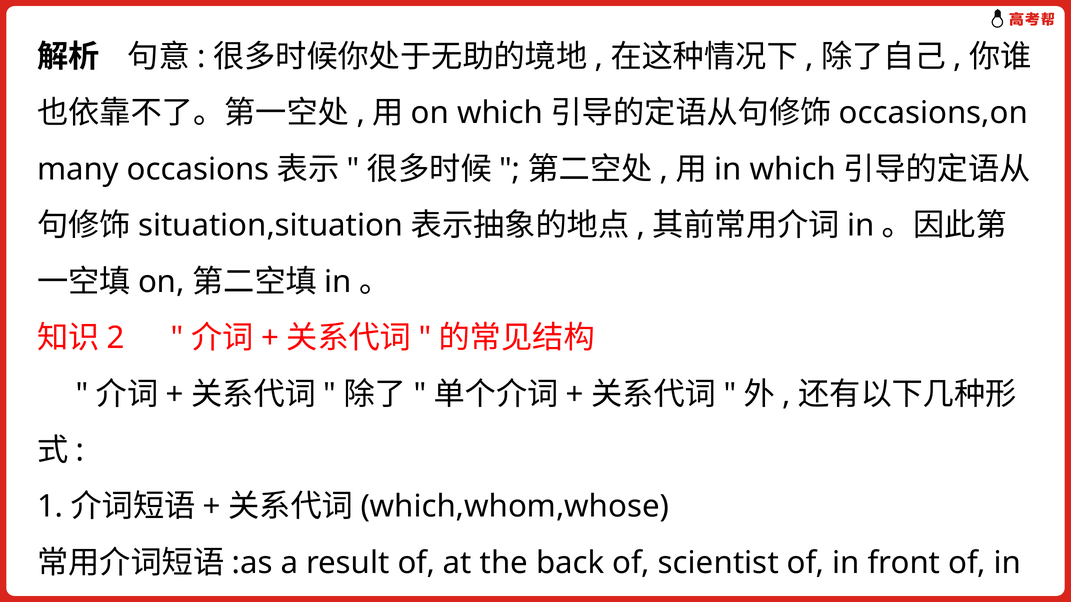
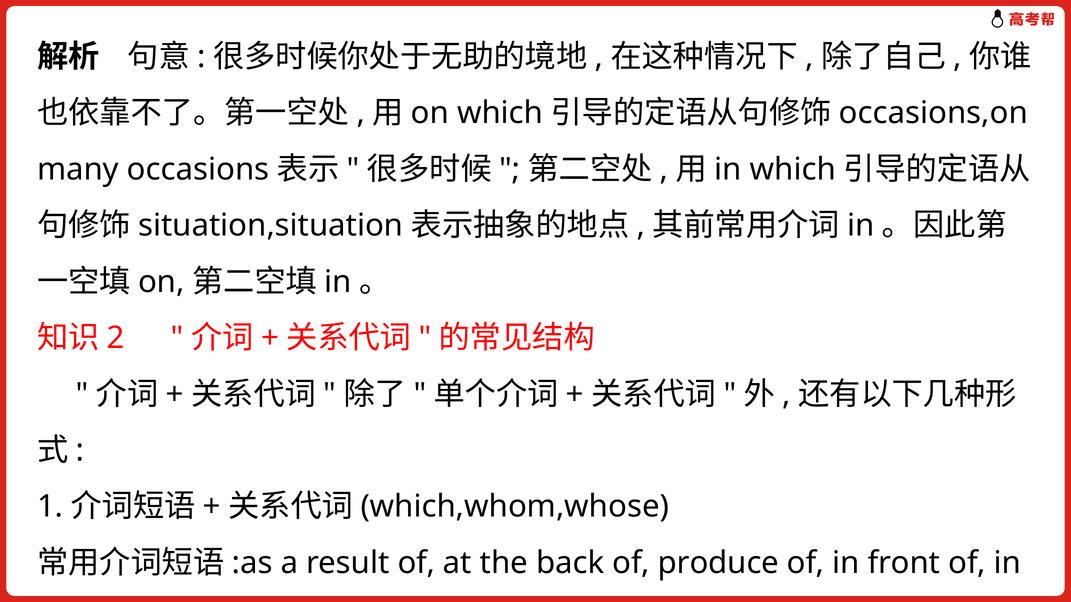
scientist: scientist -> produce (718, 563)
